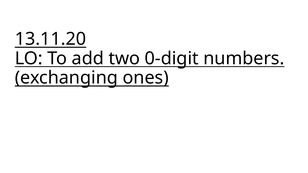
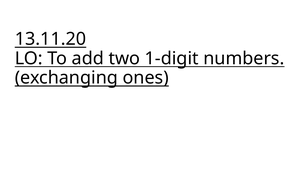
0-digit: 0-digit -> 1-digit (172, 59)
